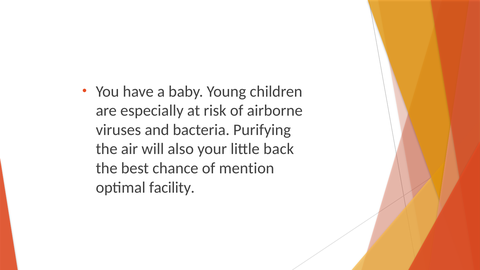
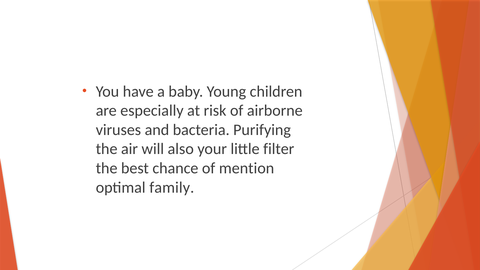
back: back -> filter (279, 149)
facility: facility -> family (172, 187)
